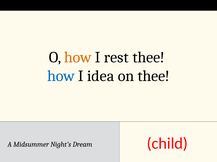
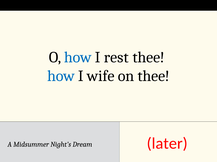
how colour: orange -> blue (78, 58)
idea: idea -> wife (101, 76)
child: child -> later (167, 144)
